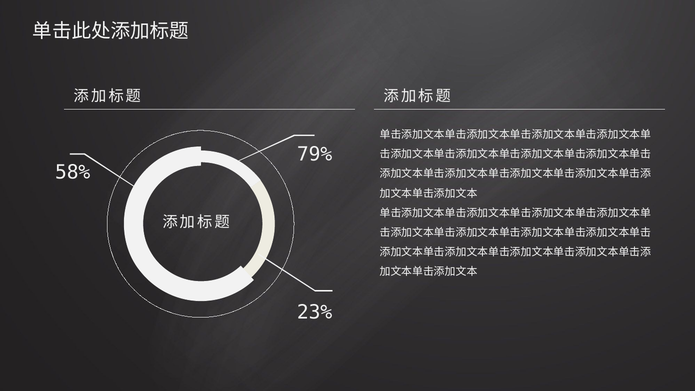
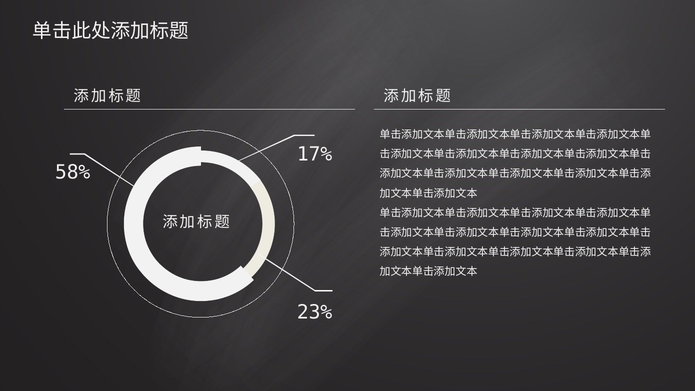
79%: 79% -> 17% (315, 154)
